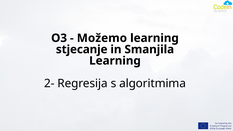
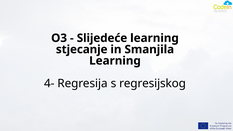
Možemo: Možemo -> Slijedeće (102, 38)
2-: 2- -> 4- (49, 83)
algoritmima: algoritmima -> regresijskog (153, 83)
